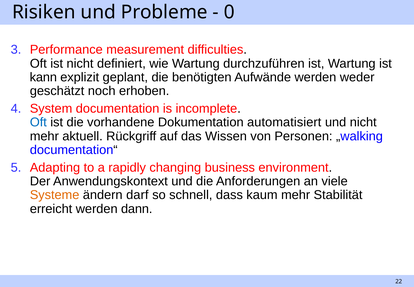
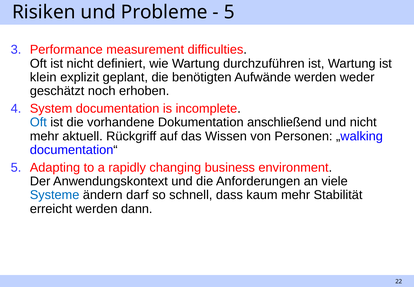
0: 0 -> 5 (229, 12)
kann: kann -> klein (43, 77)
automatisiert: automatisiert -> anschließend (284, 122)
Systeme colour: orange -> blue (55, 195)
